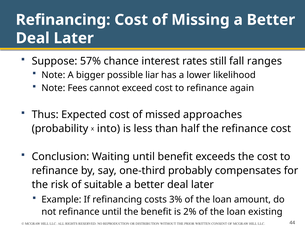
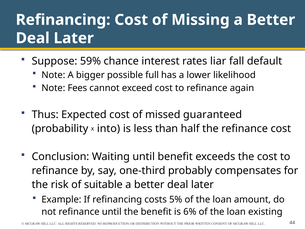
57%: 57% -> 59% (90, 61)
still: still -> liar (218, 61)
ranges: ranges -> default (265, 61)
liar: liar -> full (152, 75)
approaches: approaches -> guaranteed (213, 115)
3%: 3% -> 5% (176, 199)
2%: 2% -> 6% (190, 212)
